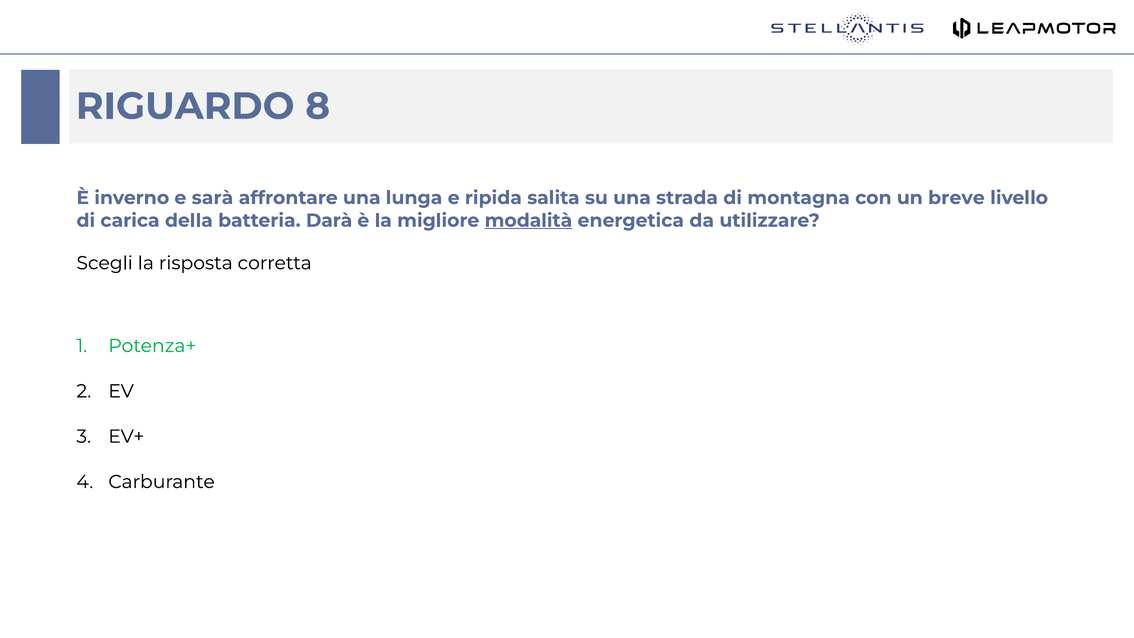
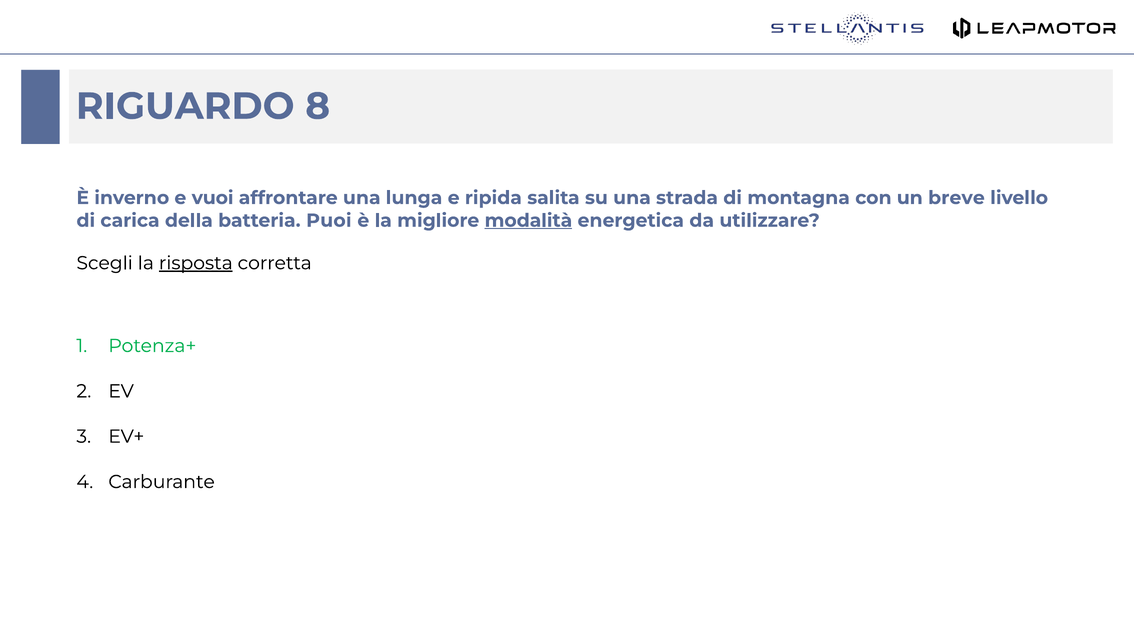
sarà: sarà -> vuoi (213, 198)
Darà: Darà -> Puoi (329, 220)
risposta underline: none -> present (196, 263)
